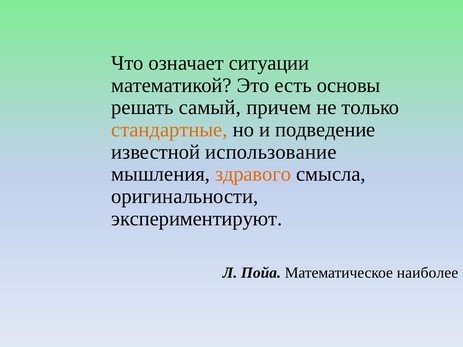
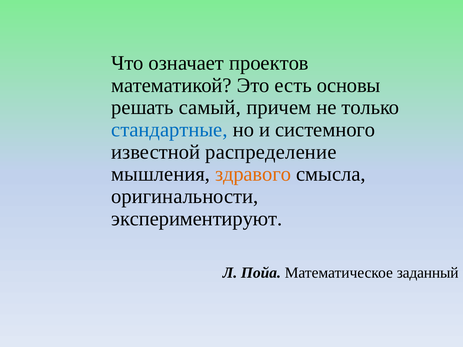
ситуации: ситуации -> проектов (269, 63)
стандартные colour: orange -> blue (169, 130)
подведение: подведение -> системного (325, 130)
использование: использование -> распределение (271, 152)
наиболее: наиболее -> заданный (428, 273)
